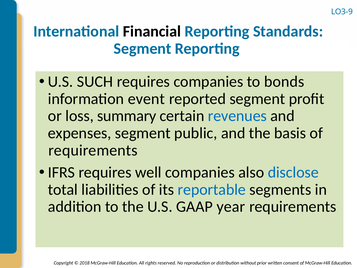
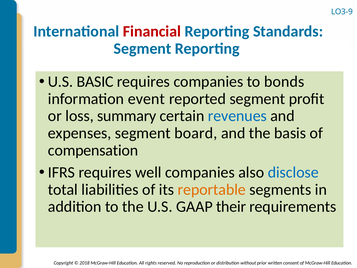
Financial colour: black -> red (152, 31)
SUCH: SUCH -> BASIC (95, 82)
public: public -> board (196, 133)
requirements: requirements -> compensation (93, 150)
reportable colour: blue -> orange (212, 189)
year: year -> their (231, 207)
